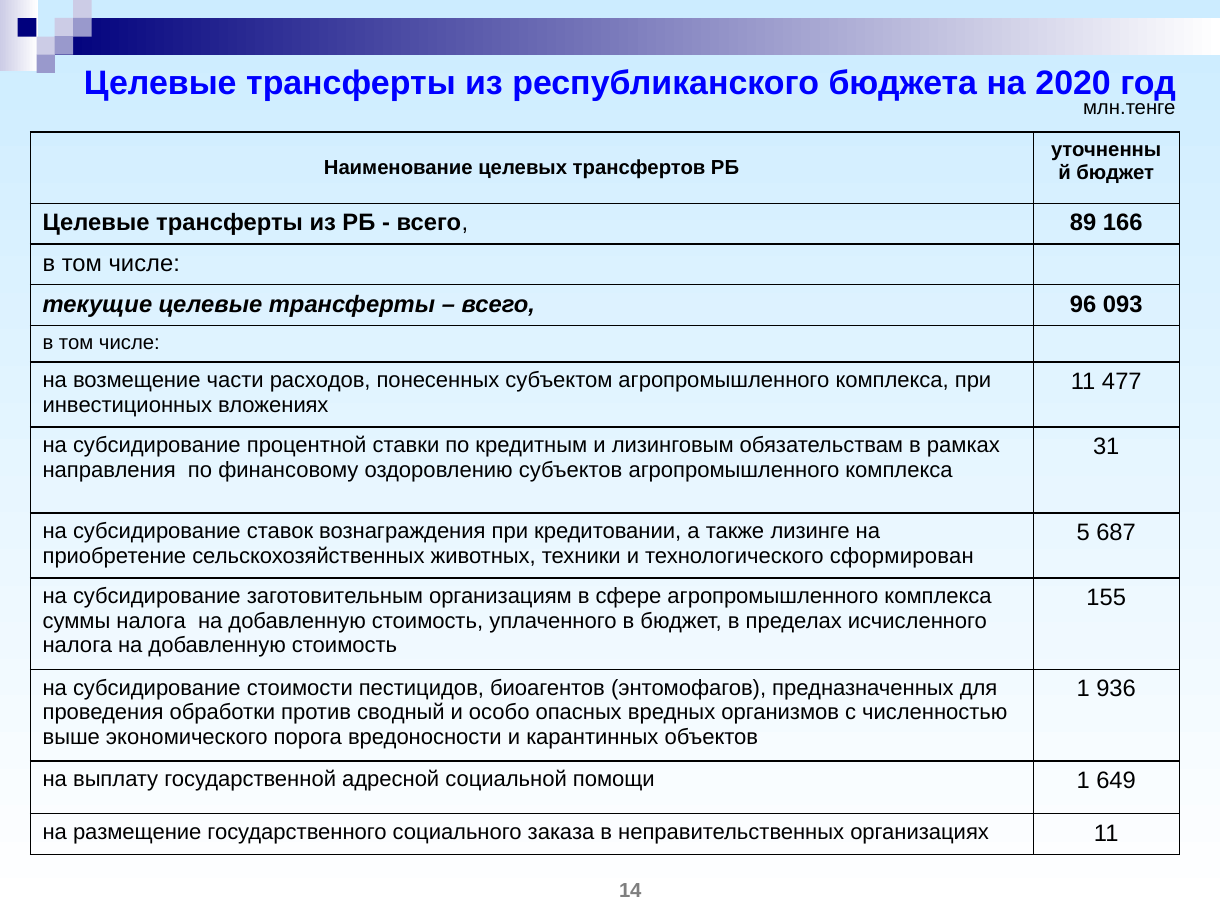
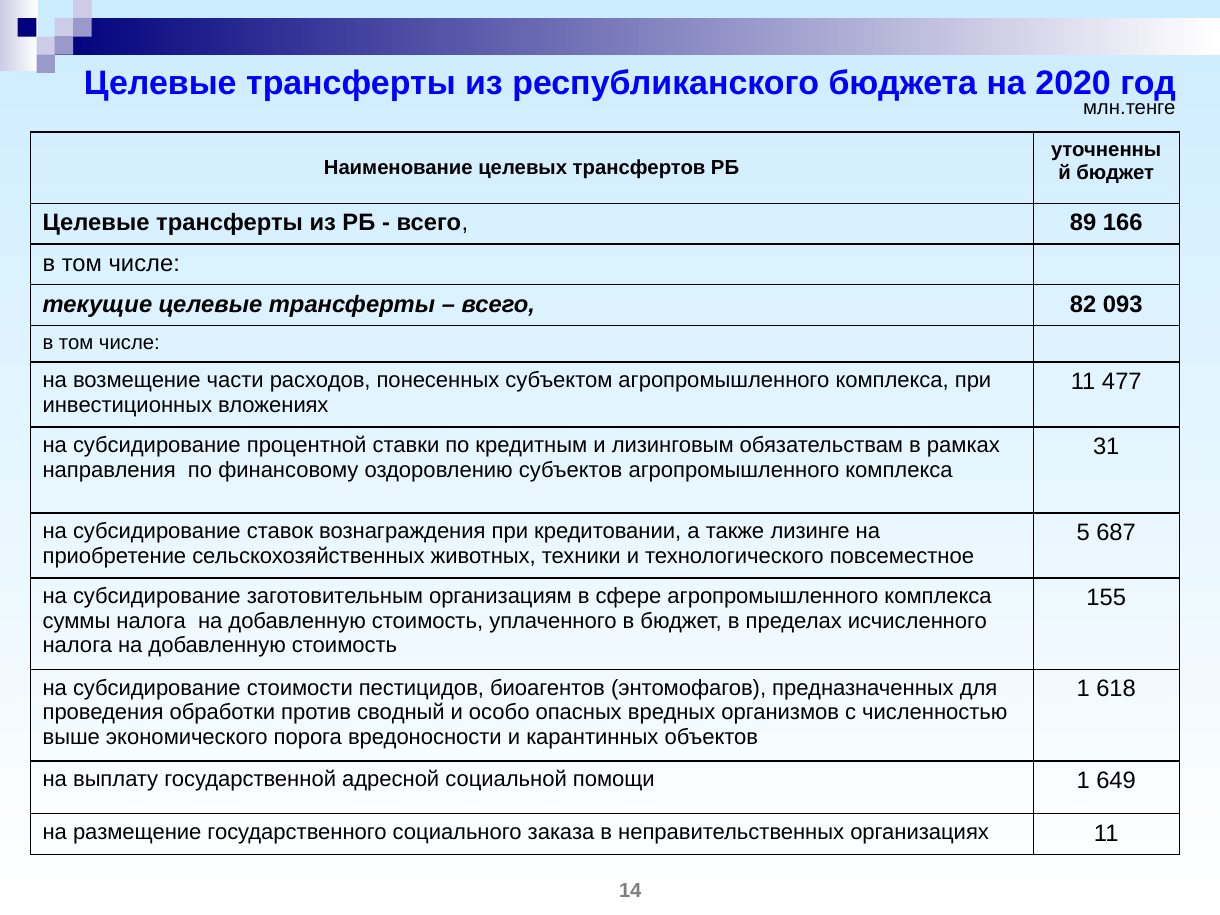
96: 96 -> 82 (1083, 304)
сформирован: сформирован -> повсеместное (902, 556)
936: 936 -> 618 (1116, 689)
